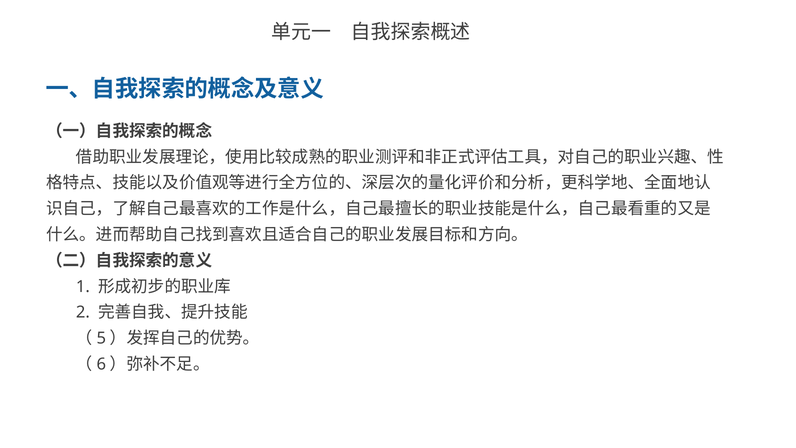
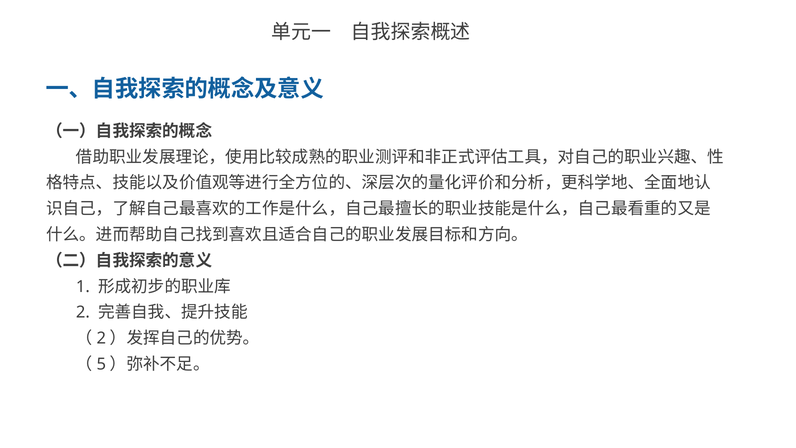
5: 5 -> 2 (101, 338)
6: 6 -> 5 (101, 364)
